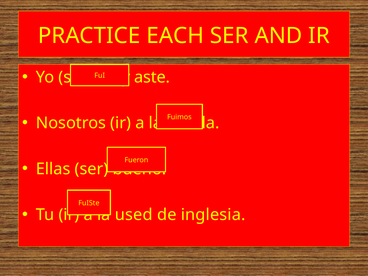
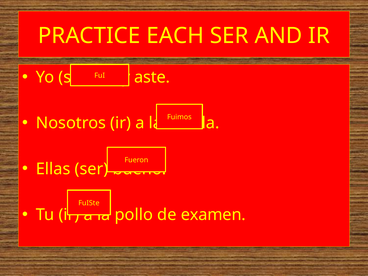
used: used -> pollo (134, 215)
inglesia: inglesia -> examen (213, 215)
